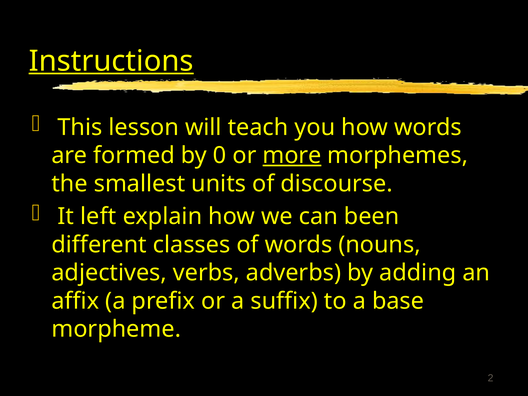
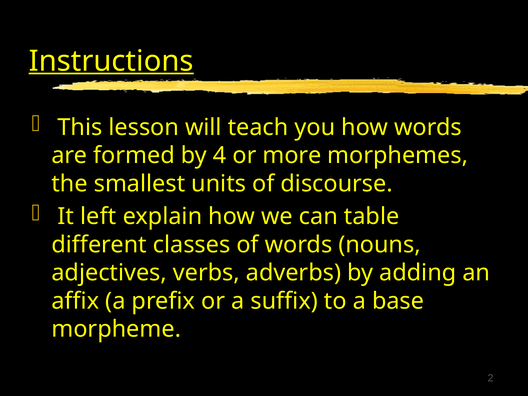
0: 0 -> 4 (220, 155)
more underline: present -> none (292, 155)
been: been -> table (372, 216)
